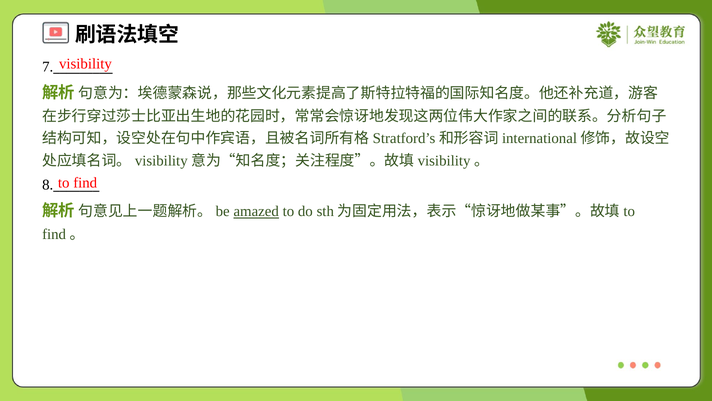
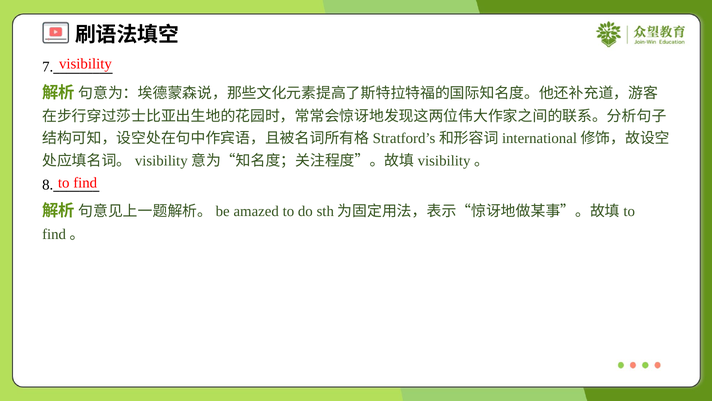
amazed underline: present -> none (256, 211)
